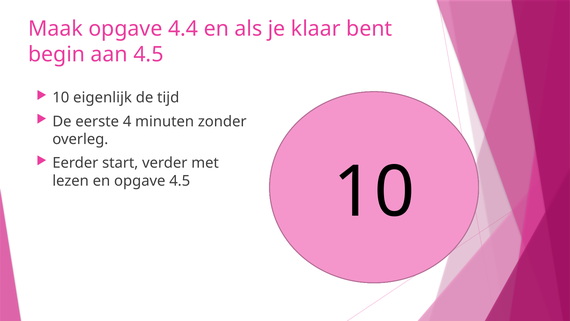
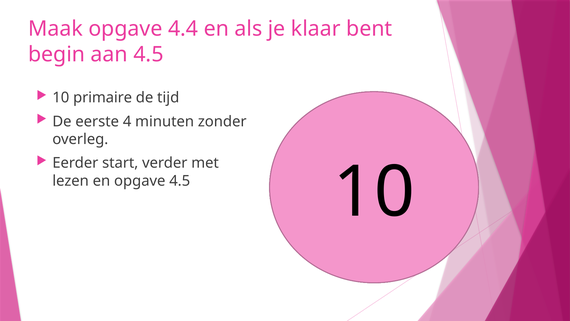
eigenlijk: eigenlijk -> primaire (103, 98)
